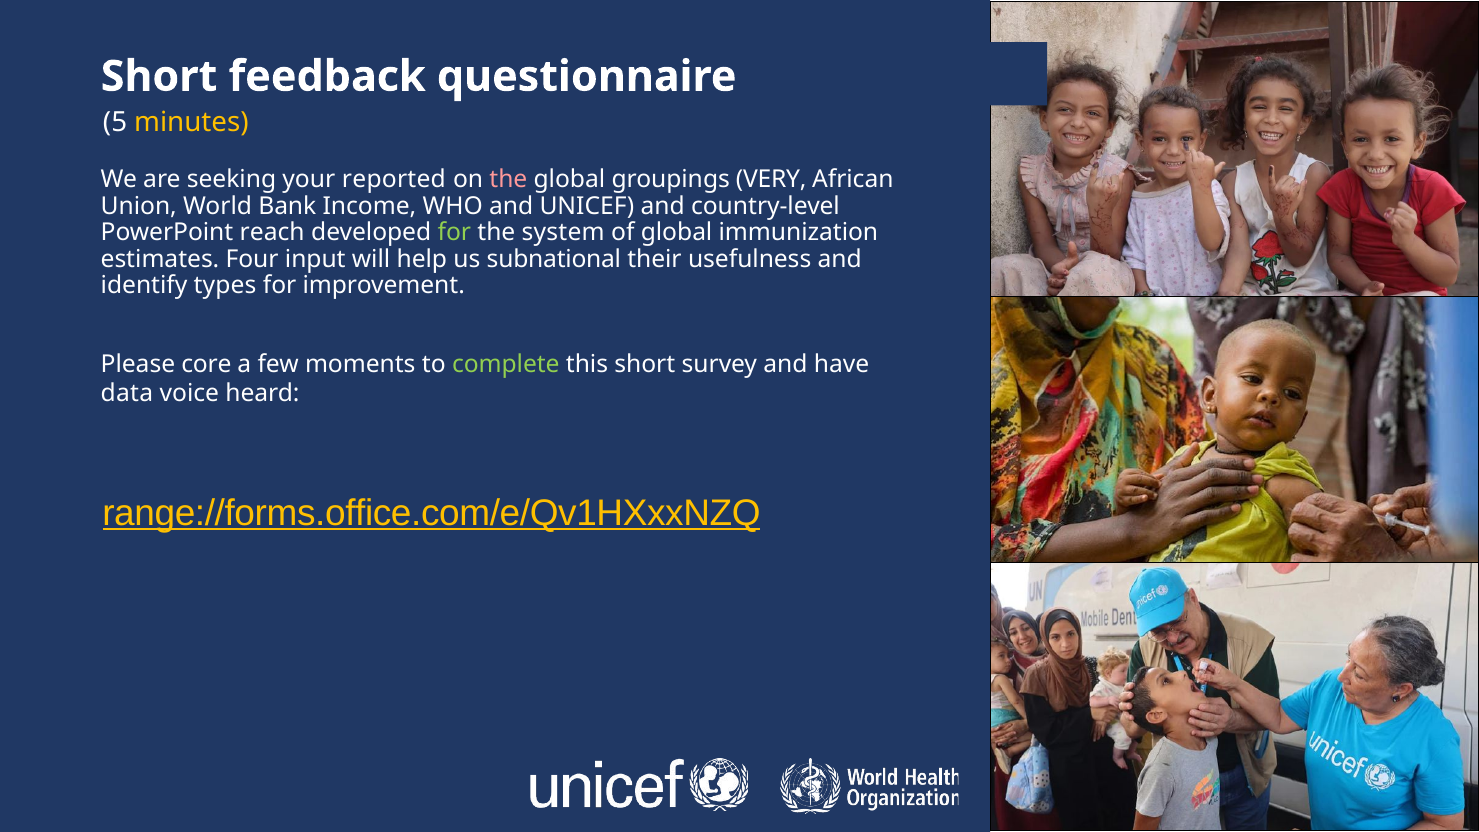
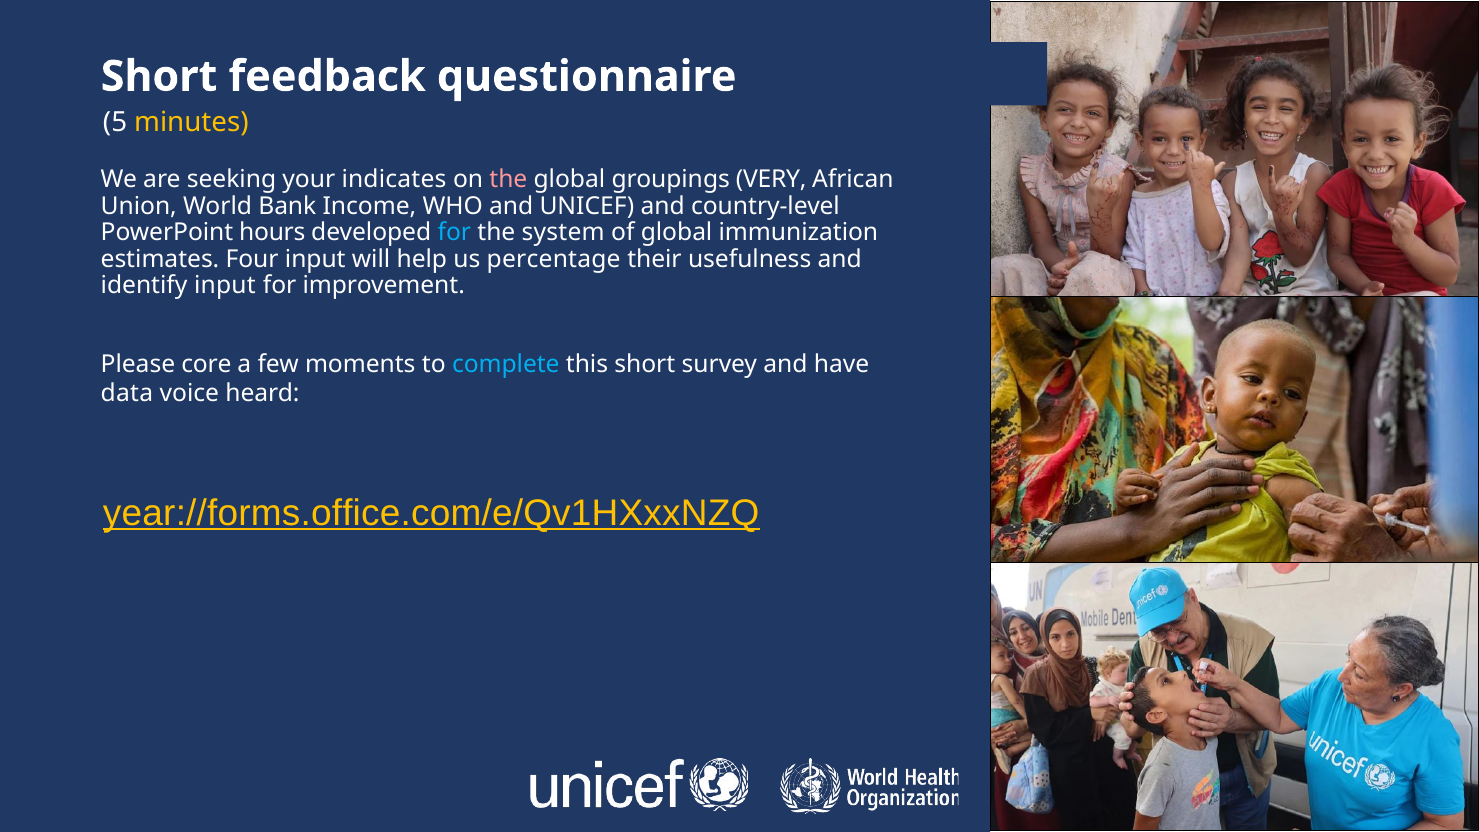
reported: reported -> indicates (394, 179)
reach: reach -> hours (272, 233)
for colour: light green -> light blue (454, 233)
subnational: subnational -> percentage (554, 259)
identify types: types -> input (225, 286)
complete colour: light green -> light blue (506, 364)
range://forms.office.com/e/Qv1HXxxNZQ: range://forms.office.com/e/Qv1HXxxNZQ -> year://forms.office.com/e/Qv1HXxxNZQ (431, 513)
